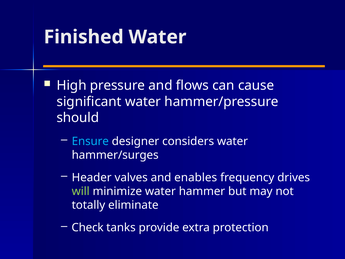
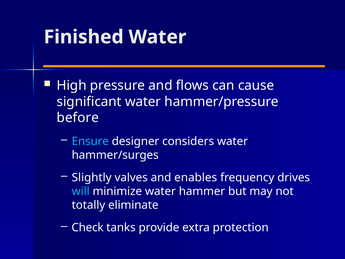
should: should -> before (78, 118)
Header: Header -> Slightly (92, 177)
will colour: light green -> light blue (81, 191)
